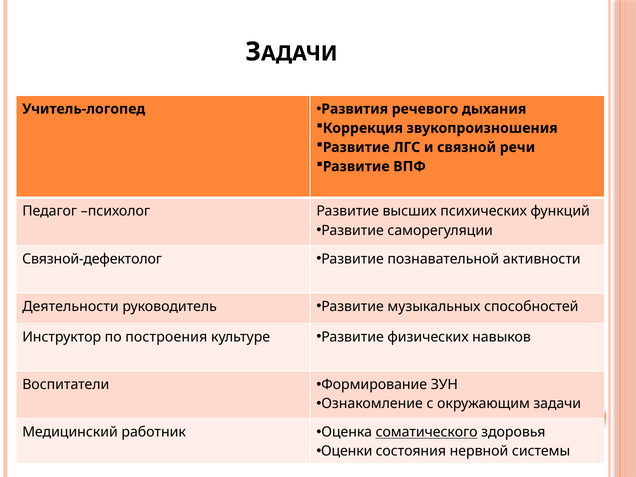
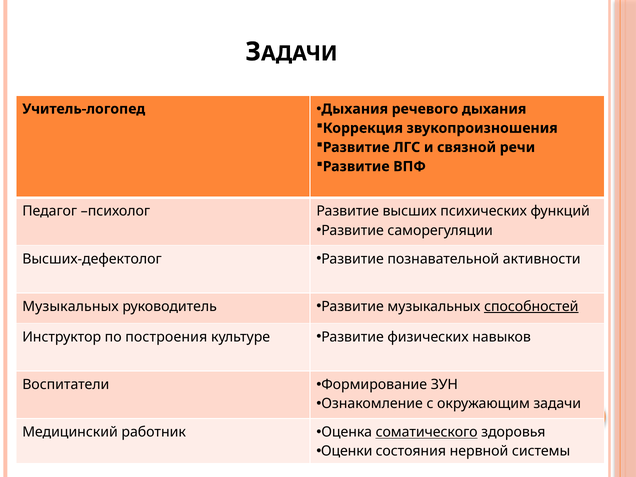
Развития: Развития -> Дыхания (355, 109)
Связной-дефектолог: Связной-дефектолог -> Высших-дефектолог (92, 259)
Деятельности: Деятельности -> Музыкальных (70, 306)
способностей underline: none -> present (531, 306)
